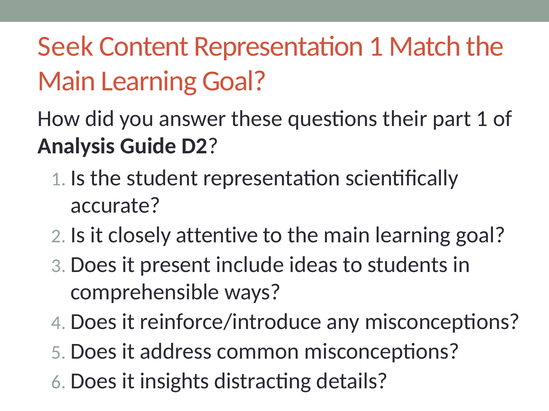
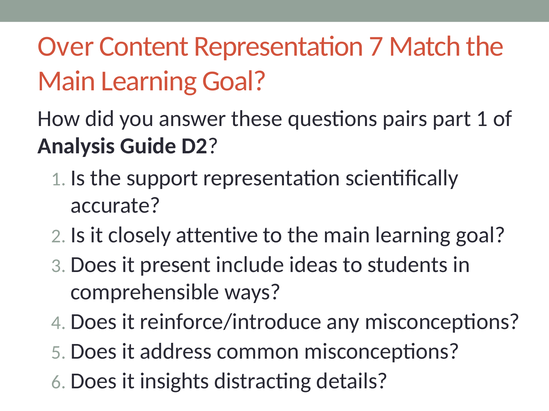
Seek: Seek -> Over (66, 46)
Representation 1: 1 -> 7 (376, 46)
their: their -> pairs (405, 119)
student: student -> support (162, 178)
